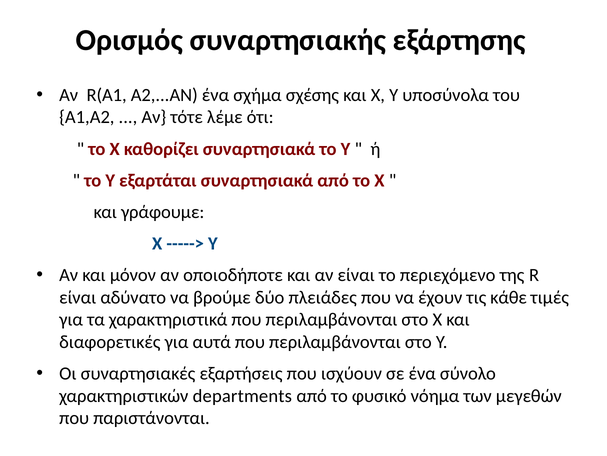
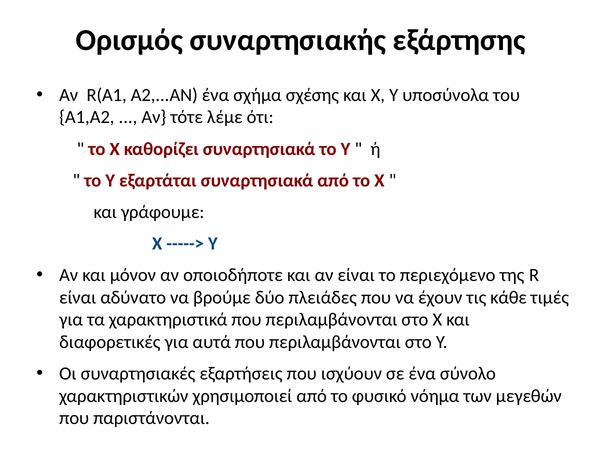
departments: departments -> χρησιμοποιεί (242, 395)
